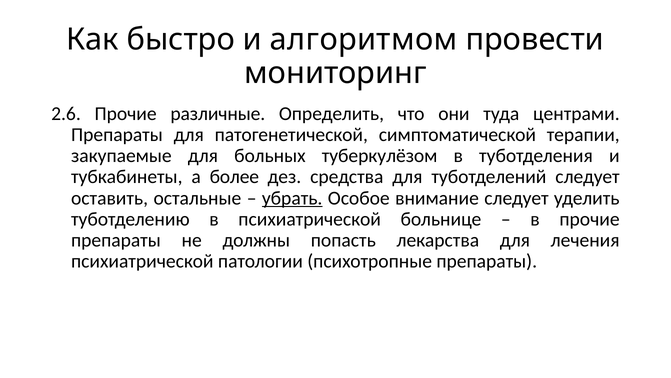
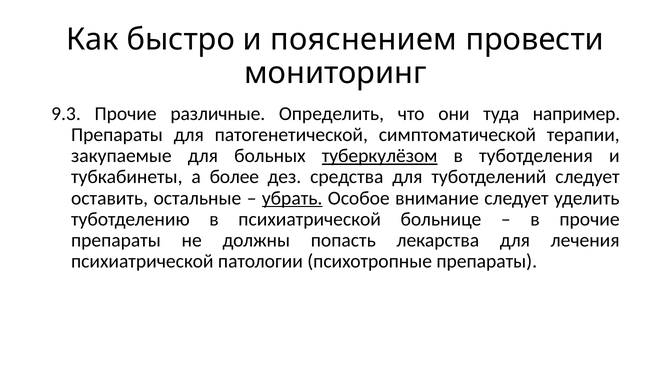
алгоритмом: алгоритмом -> пояснением (364, 40)
2.6: 2.6 -> 9.3 (66, 113)
центрами: центрами -> например (576, 113)
туберкулёзом underline: none -> present (380, 156)
